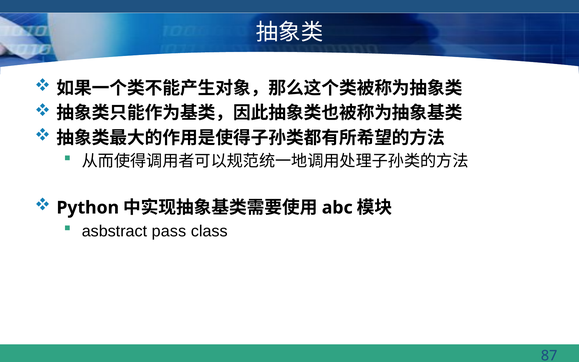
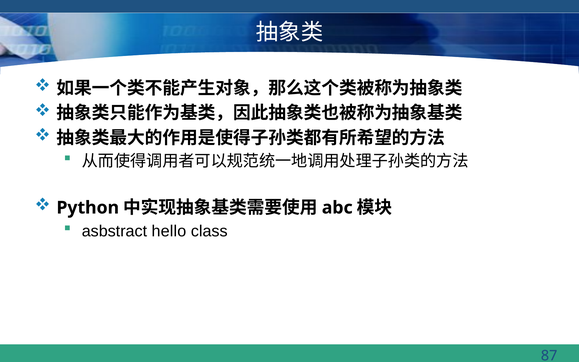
pass: pass -> hello (169, 231)
